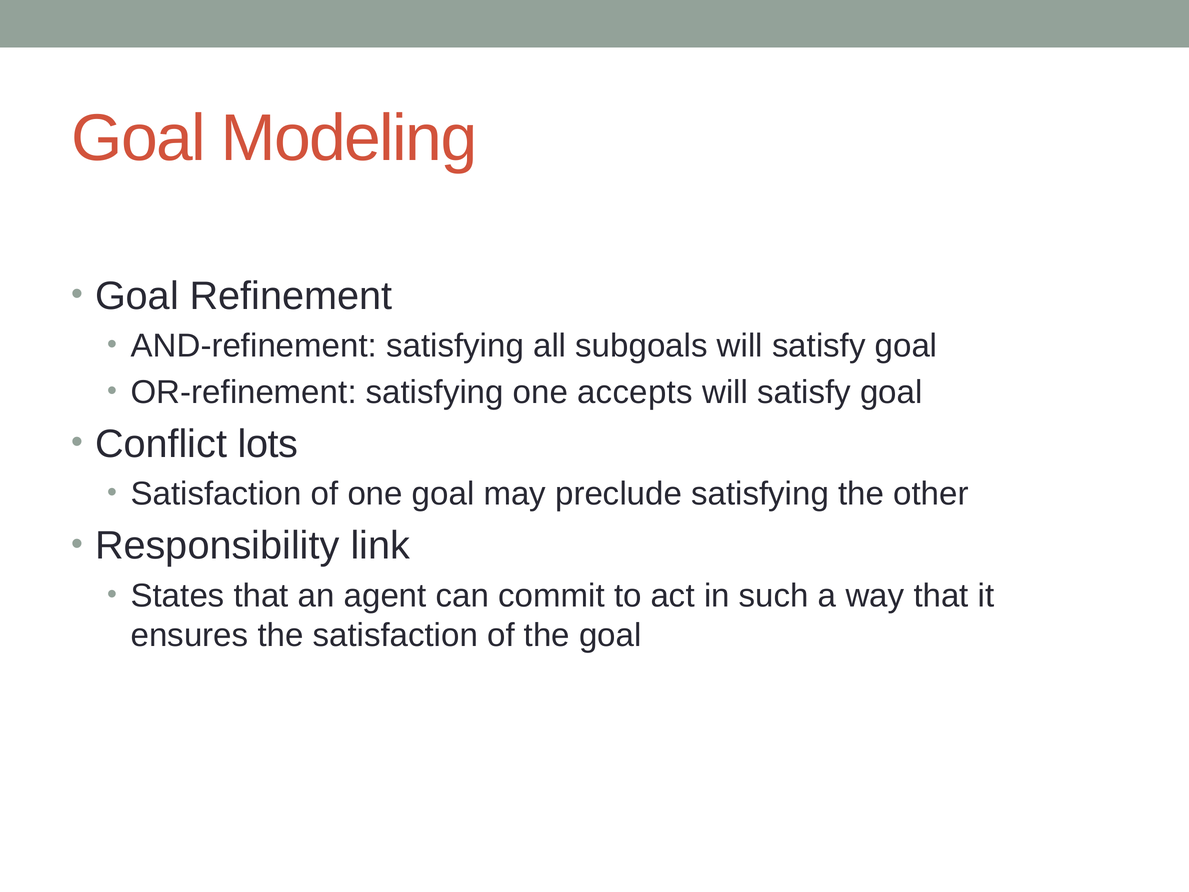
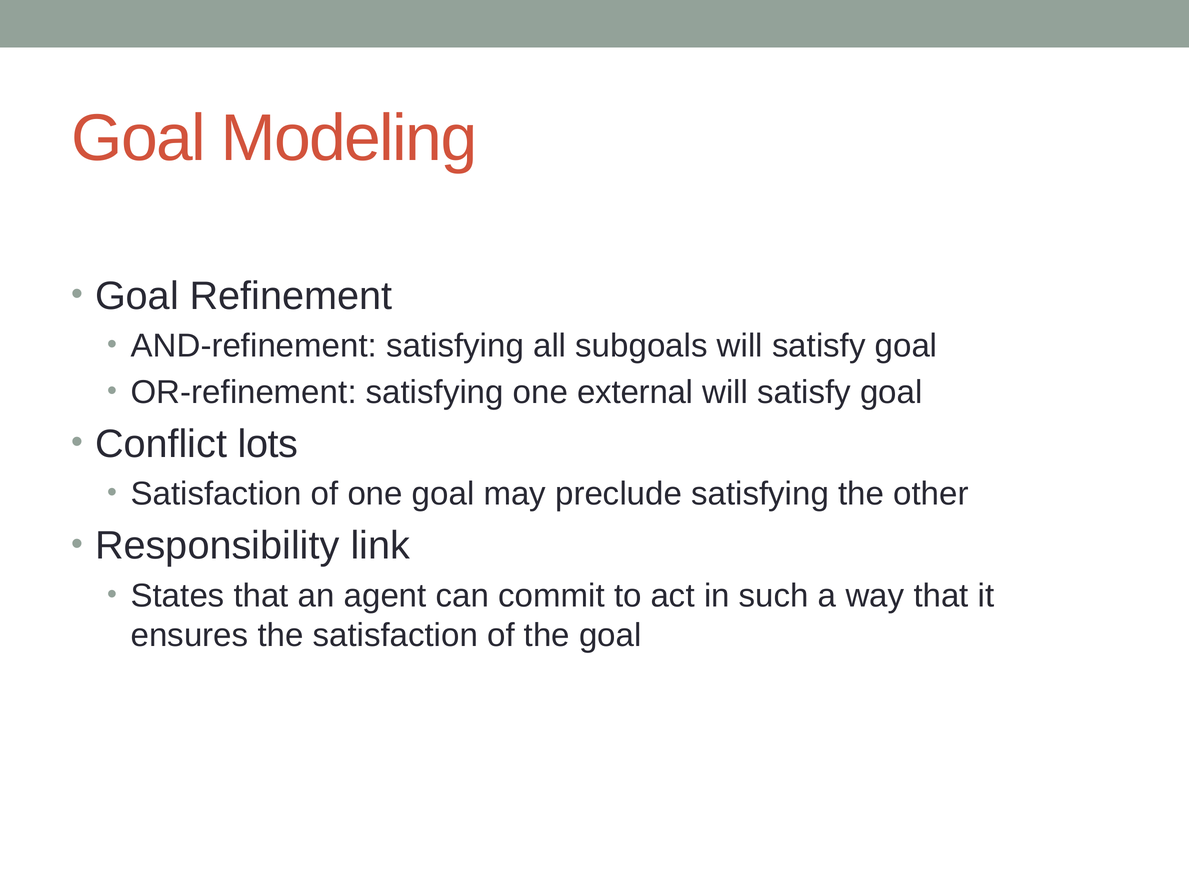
accepts: accepts -> external (635, 392)
